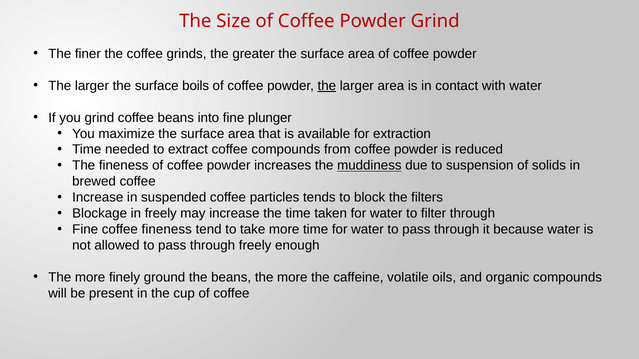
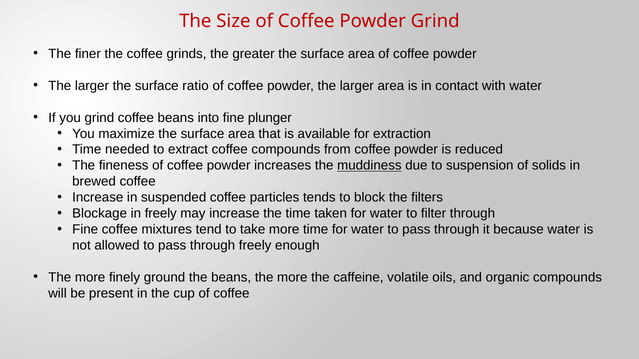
boils: boils -> ratio (196, 86)
the underline: present -> none (327, 86)
coffee fineness: fineness -> mixtures (167, 230)
